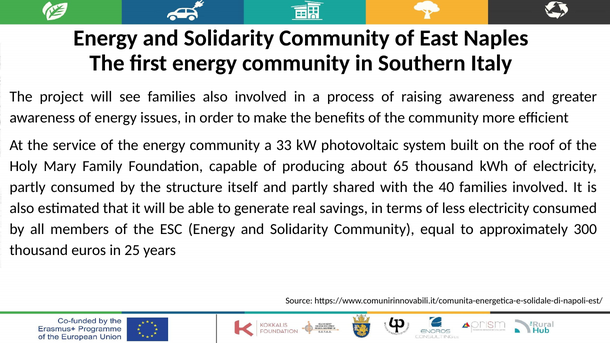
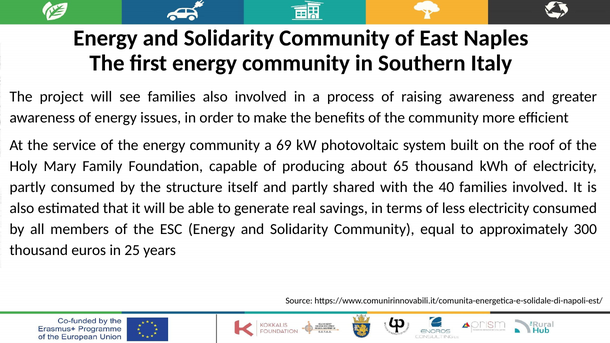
33: 33 -> 69 (284, 145)
